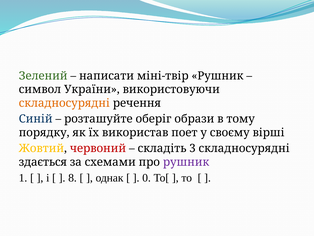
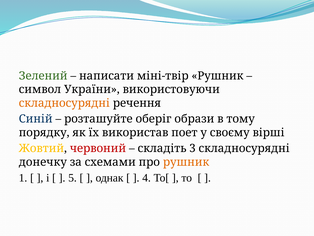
здається: здається -> донечку (43, 162)
рушник colour: purple -> orange (186, 162)
8: 8 -> 5 (73, 178)
0: 0 -> 4 (147, 178)
